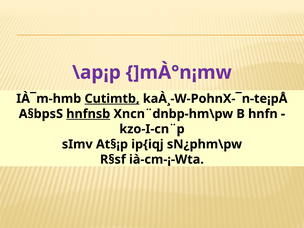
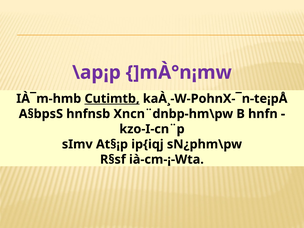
hnfnsb underline: present -> none (88, 114)
